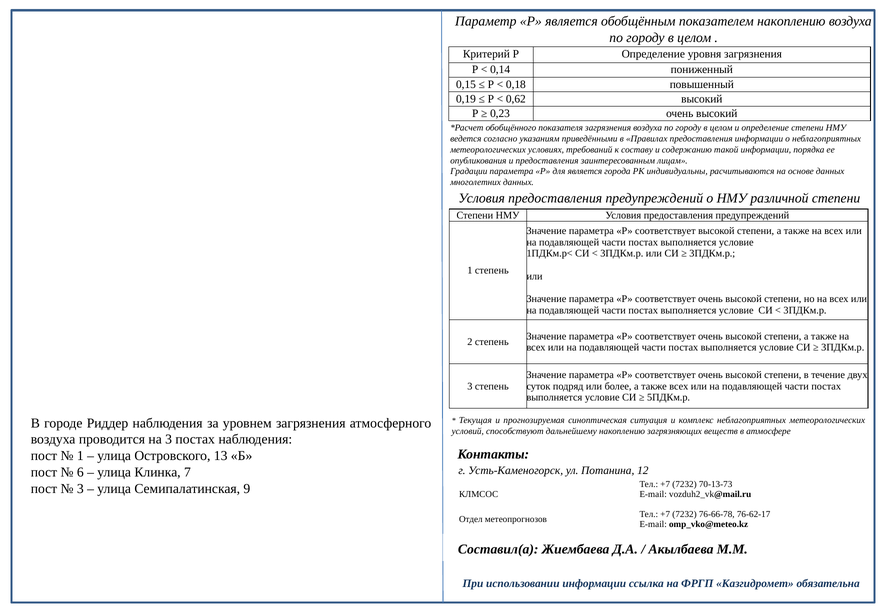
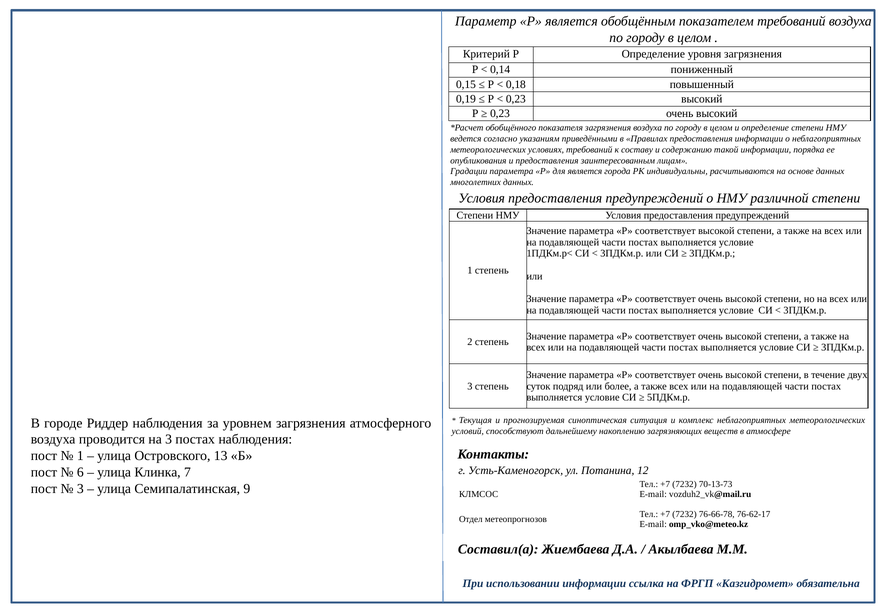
показателем накоплению: накоплению -> требований (791, 21)
0,62: 0,62 -> 0,23 (516, 99)
